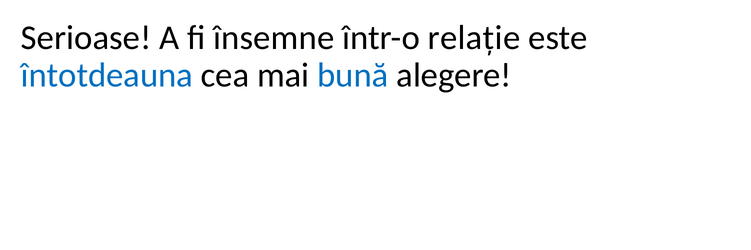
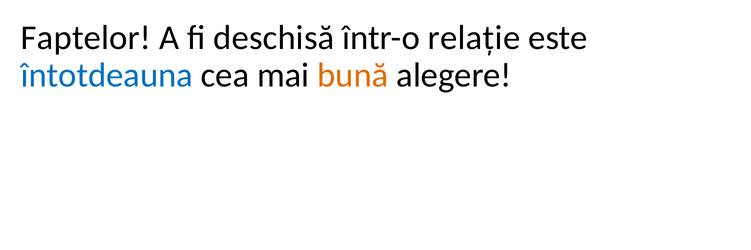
Serioase: Serioase -> Faptelor (86, 38)
însemne: însemne -> deschisă (274, 38)
bună colour: blue -> orange (353, 76)
